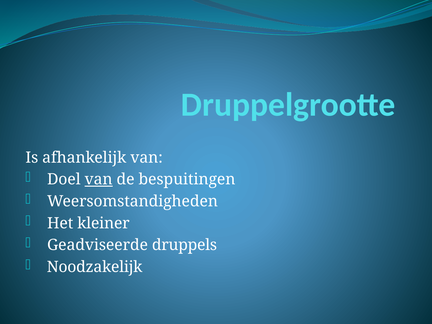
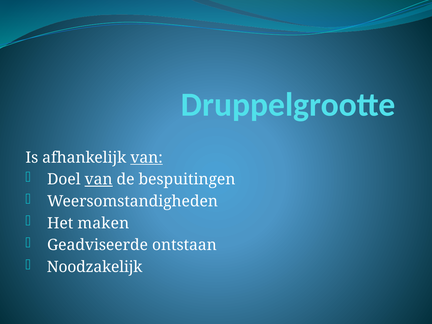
van underline: none -> present (147, 158)
kleiner: kleiner -> maken (103, 223)
druppels: druppels -> ontstaan (184, 245)
